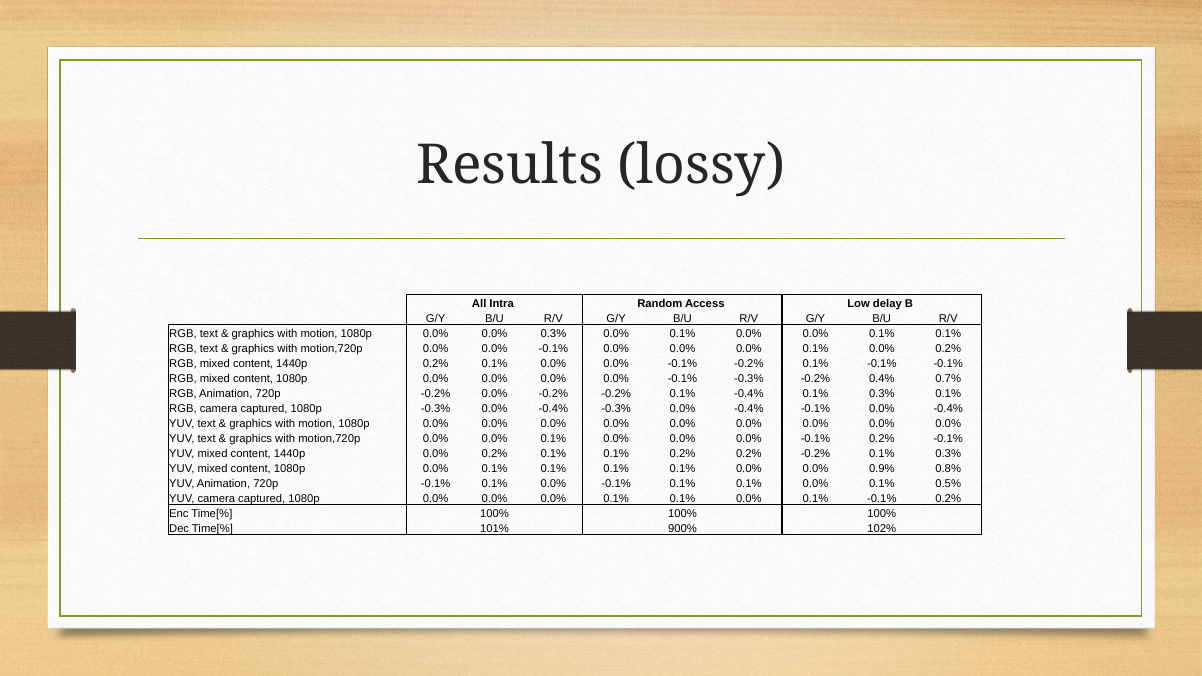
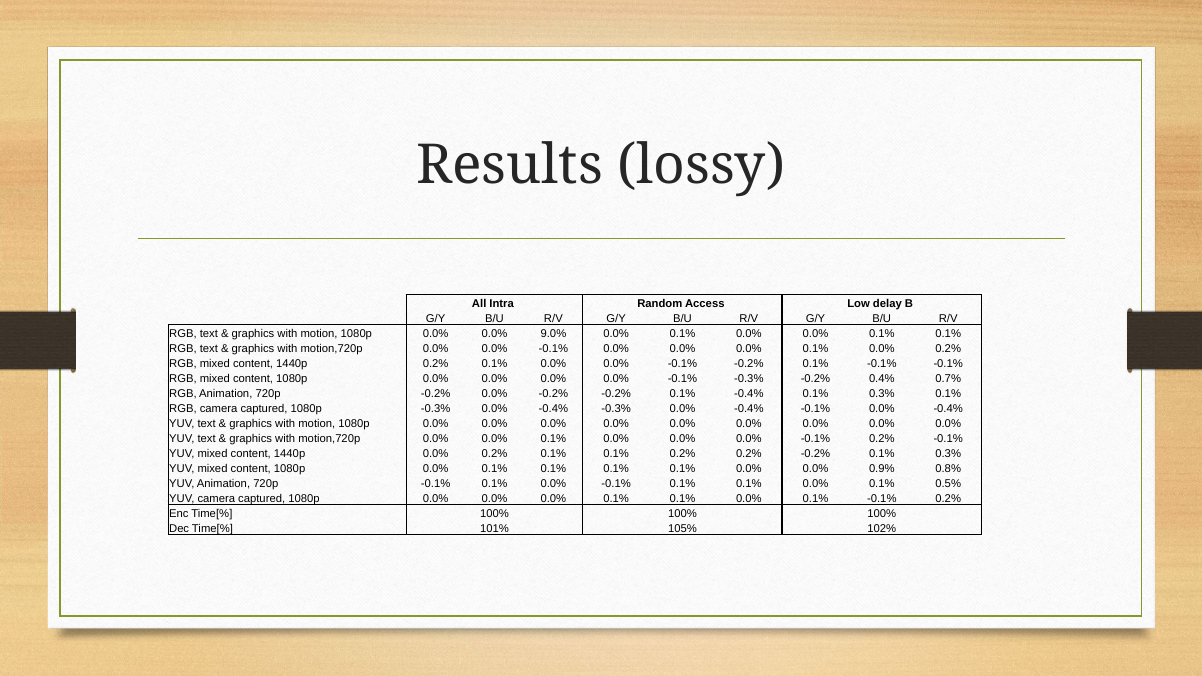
0.0% 0.3%: 0.3% -> 9.0% (553, 334)
900%: 900% -> 105% (683, 529)
